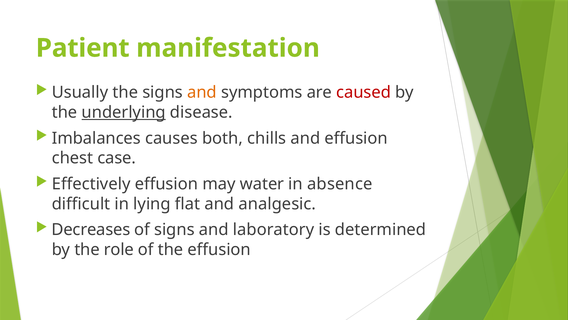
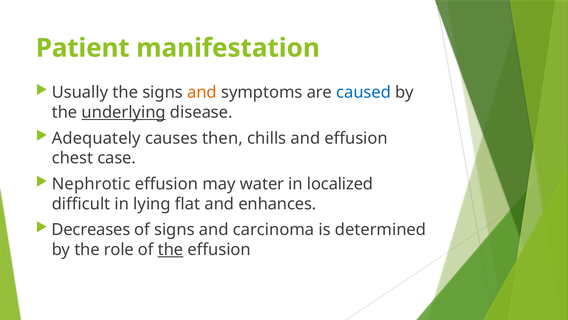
caused colour: red -> blue (364, 92)
Imbalances: Imbalances -> Adequately (96, 138)
both: both -> then (222, 138)
Effectively: Effectively -> Nephrotic (91, 184)
absence: absence -> localized (340, 184)
analgesic: analgesic -> enhances (277, 204)
laboratory: laboratory -> carcinoma (274, 229)
the underline: none -> present (170, 249)
